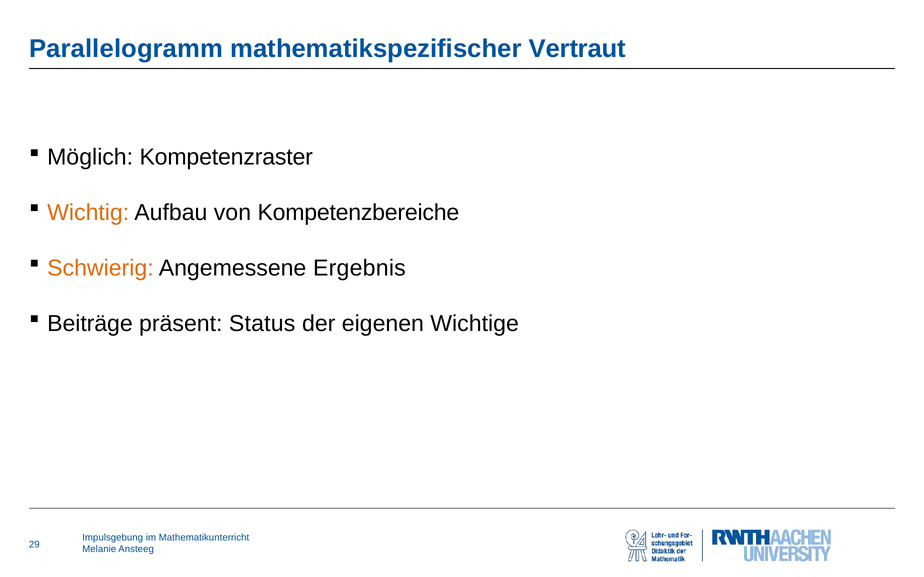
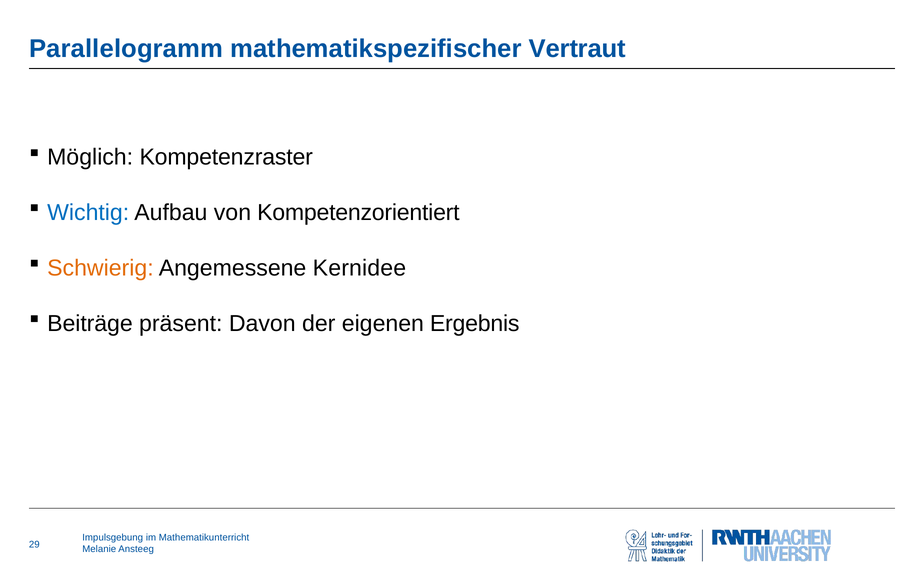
Wichtig colour: orange -> blue (88, 213)
Kompetenzbereiche: Kompetenzbereiche -> Kompetenzorientiert (358, 213)
Ergebnis: Ergebnis -> Kernidee (359, 268)
Status: Status -> Davon (262, 324)
Wichtige: Wichtige -> Ergebnis (475, 324)
